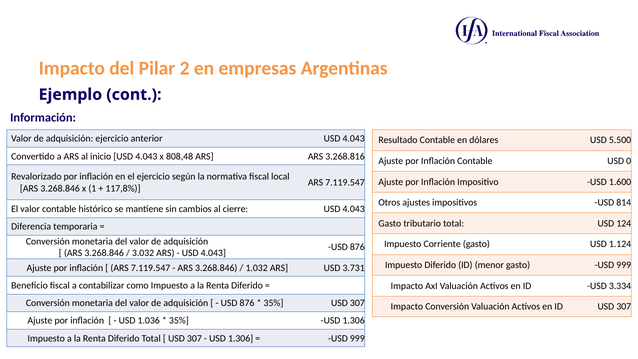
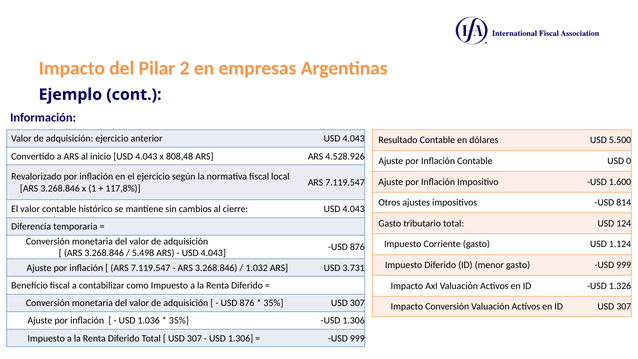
3.268.816: 3.268.816 -> 4.528.926 (345, 156)
3.032: 3.032 -> 5.498 (143, 253)
3.334: 3.334 -> 1.326 (620, 286)
